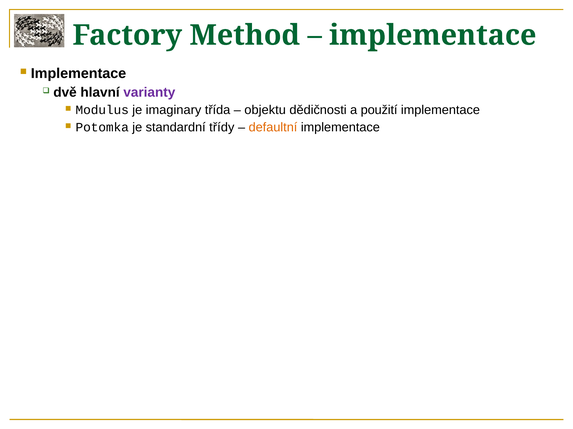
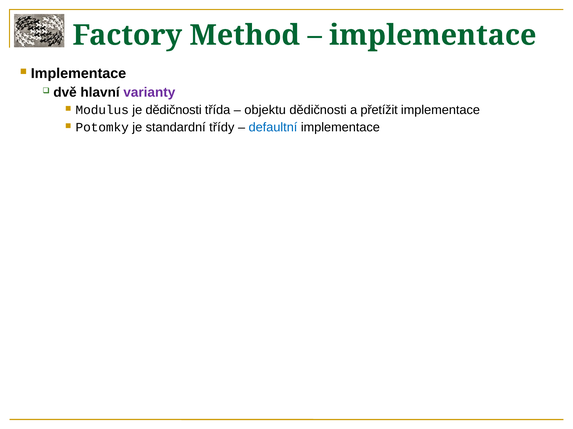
je imaginary: imaginary -> dědičnosti (174, 110)
použití: použití -> přetížit (379, 110)
Potomka: Potomka -> Potomky (102, 128)
defaultní colour: orange -> blue (273, 128)
